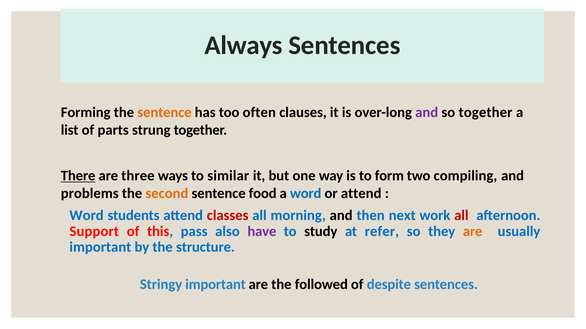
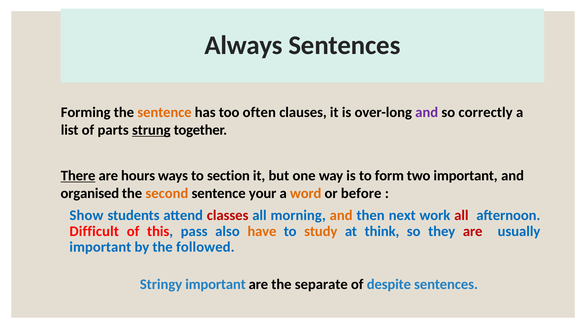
so together: together -> correctly (486, 113)
strung underline: none -> present (151, 130)
three: three -> hours (138, 176)
similar: similar -> section (228, 176)
two compiling: compiling -> important (466, 176)
problems: problems -> organised (90, 194)
food: food -> your (263, 194)
word colour: blue -> orange (306, 194)
or attend: attend -> before (361, 194)
Word: Word -> Show (86, 216)
and colour: black -> orange (341, 216)
Support: Support -> Difficult (94, 232)
have colour: purple -> orange (262, 232)
study colour: black -> orange (321, 232)
refer: refer -> think (382, 232)
are colour: orange -> red (473, 232)
structure: structure -> followed (205, 248)
followed: followed -> separate (321, 285)
